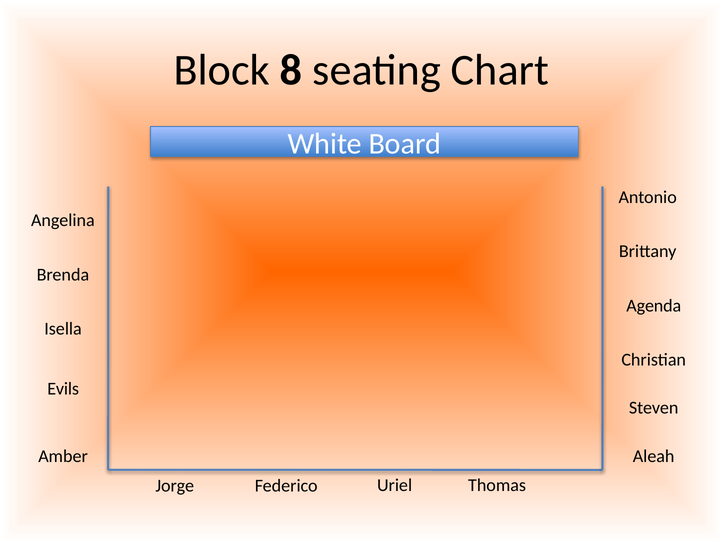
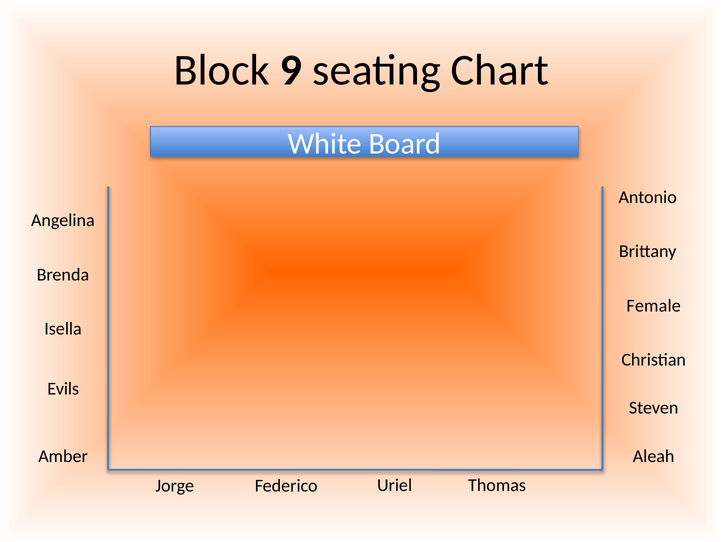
8: 8 -> 9 (291, 70)
Agenda: Agenda -> Female (654, 306)
